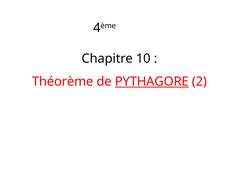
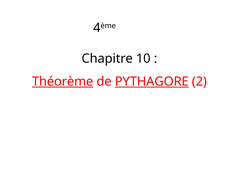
Théorème underline: none -> present (63, 81)
